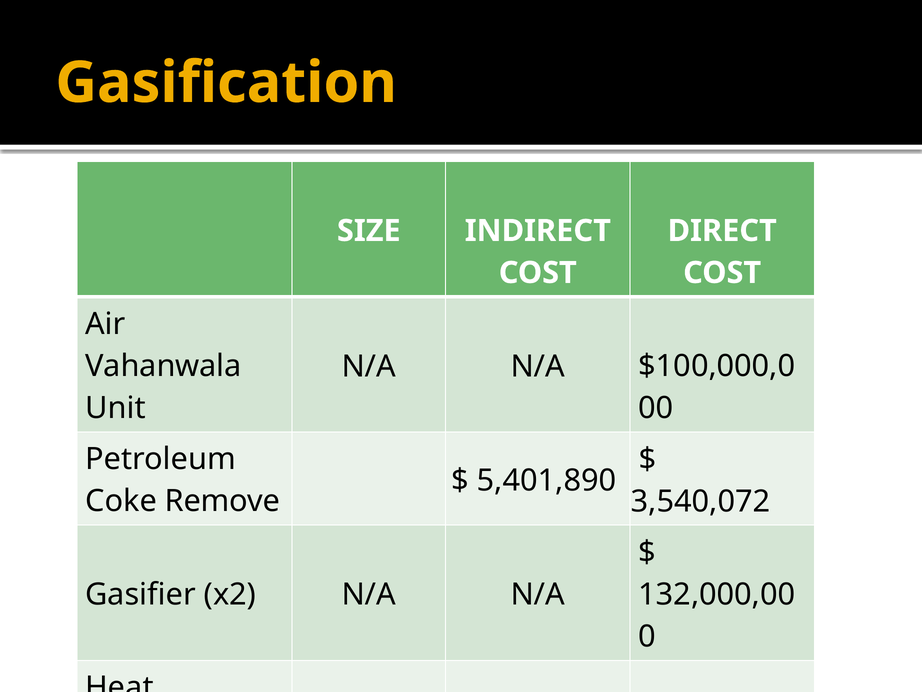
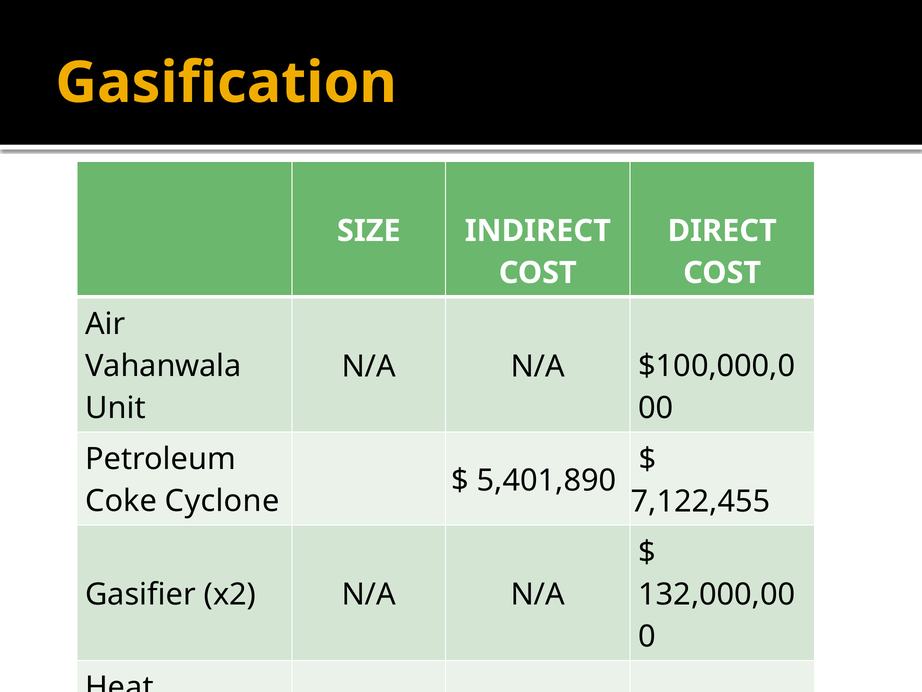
Remove: Remove -> Cyclone (222, 501)
3,540,072: 3,540,072 -> 7,122,455 (701, 501)
